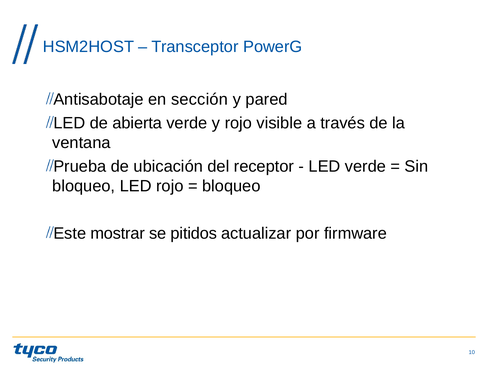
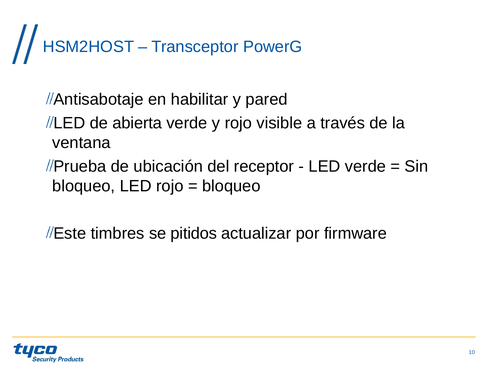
sección: sección -> habilitar (200, 100)
mostrar: mostrar -> timbres (118, 233)
